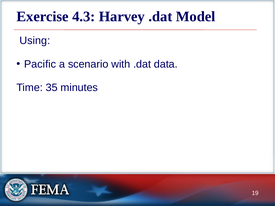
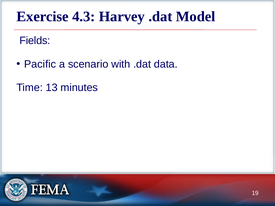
Using: Using -> Fields (35, 41)
35: 35 -> 13 (52, 88)
